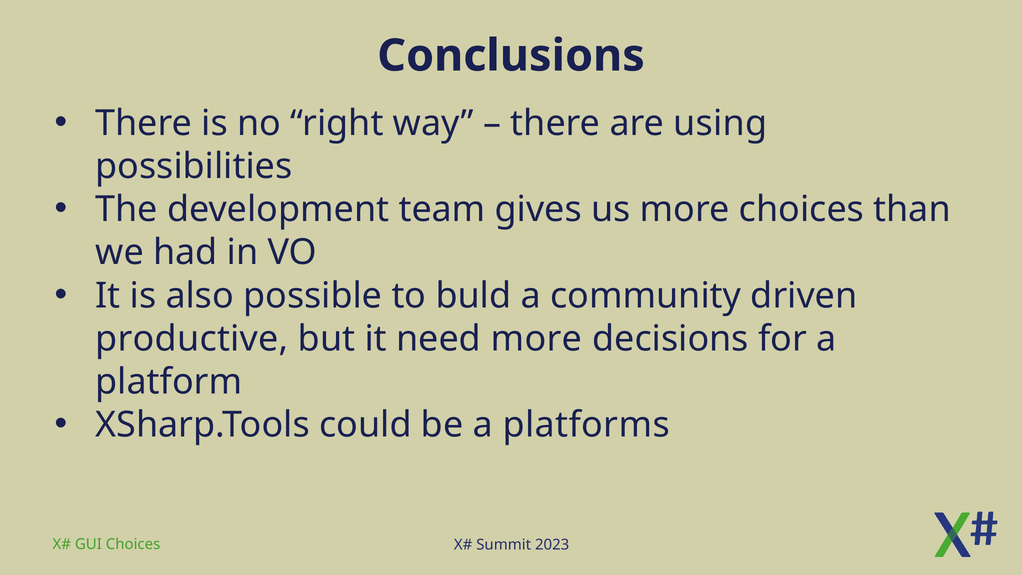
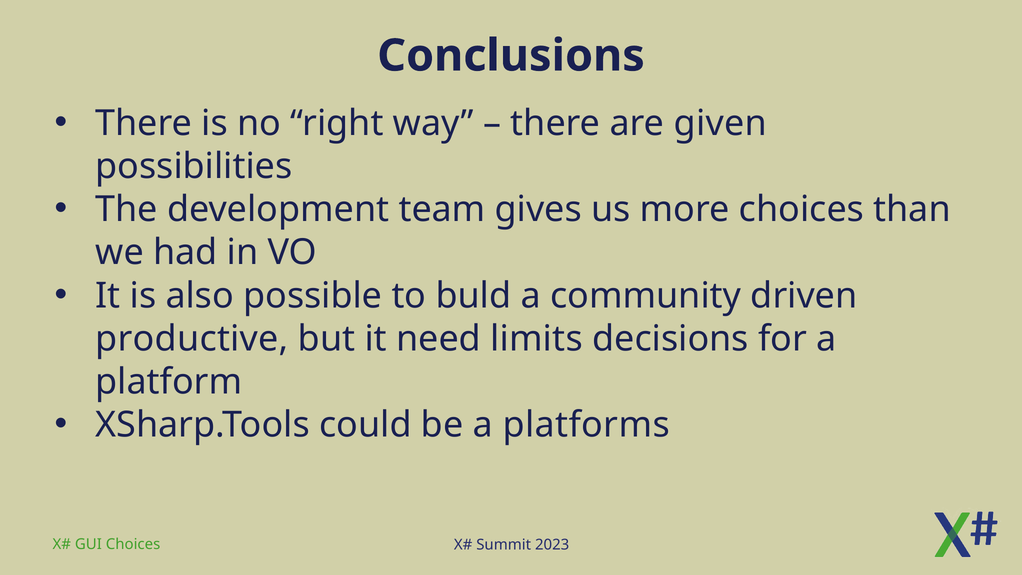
using: using -> given (720, 123)
need more: more -> limits (537, 339)
